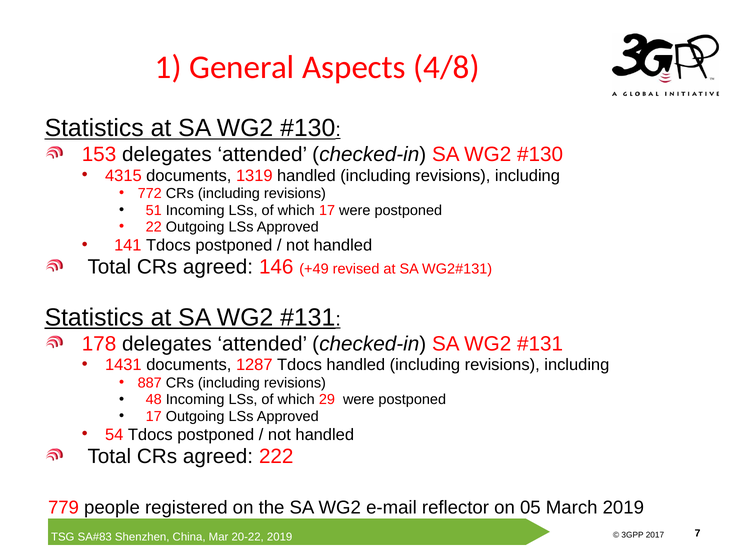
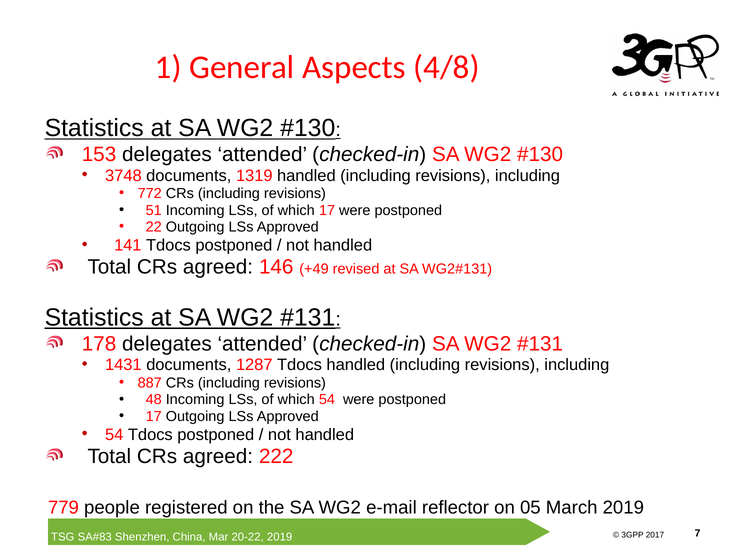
4315: 4315 -> 3748 (123, 176)
which 29: 29 -> 54 (327, 400)
